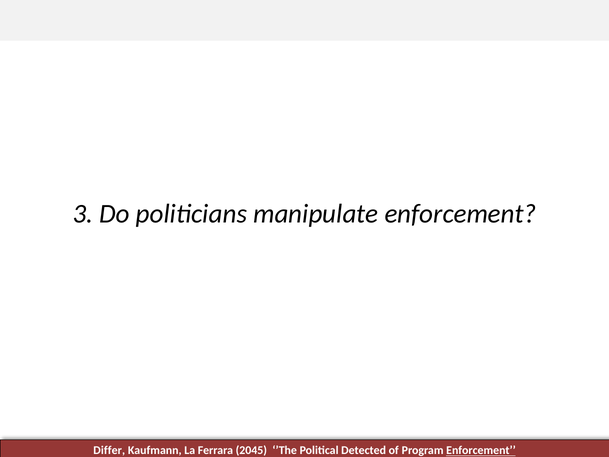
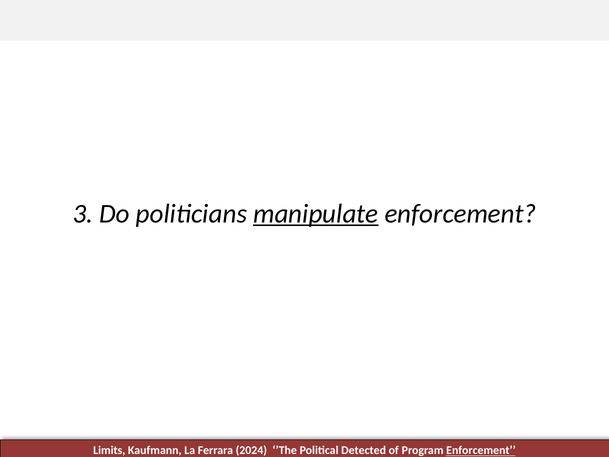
manipulate underline: none -> present (316, 214)
Differ: Differ -> Limits (109, 450)
2045: 2045 -> 2024 (251, 450)
